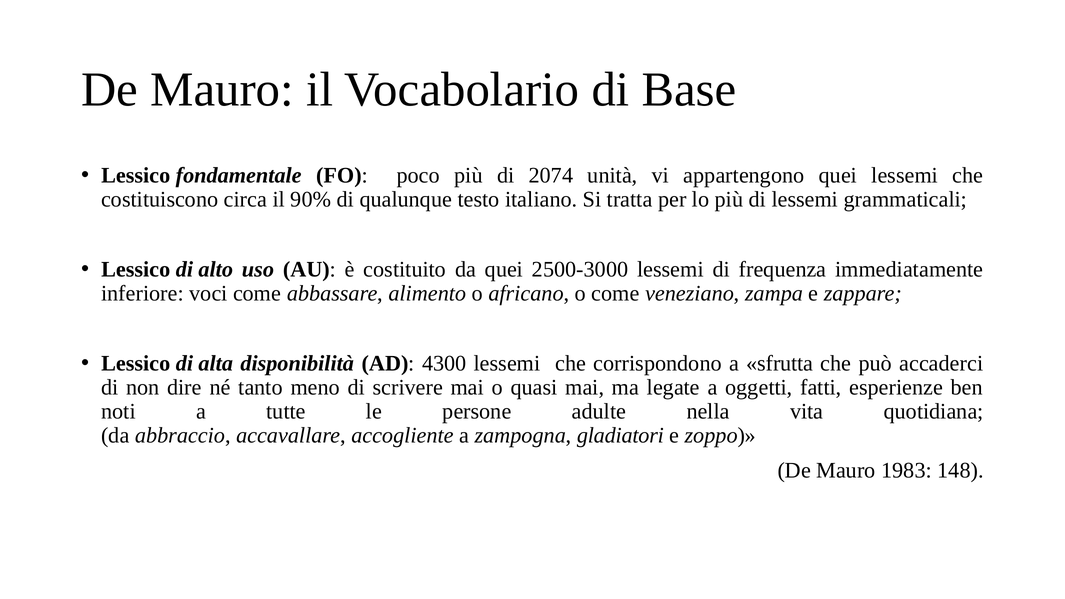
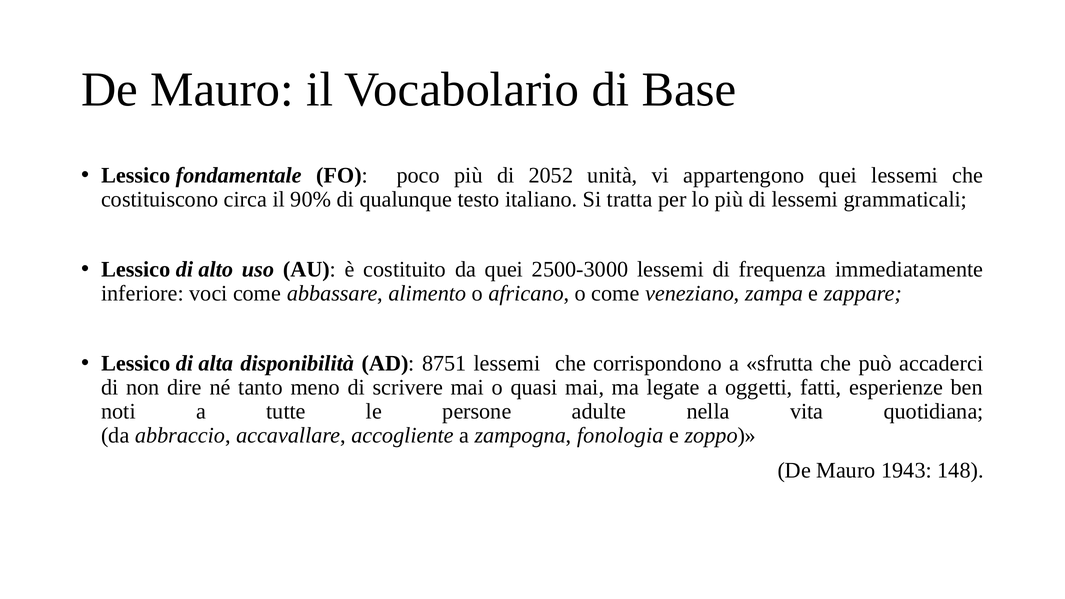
2074: 2074 -> 2052 (551, 175)
4300: 4300 -> 8751 (444, 363)
gladiatori: gladiatori -> fonologia (620, 435)
1983: 1983 -> 1943 (907, 470)
